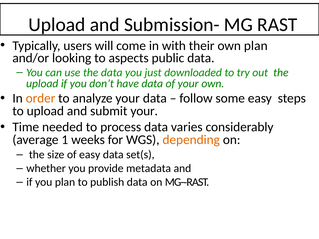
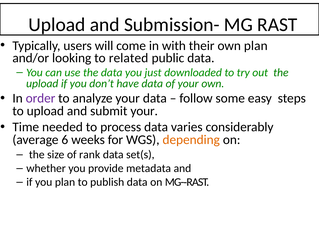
aspects: aspects -> related (129, 58)
order colour: orange -> purple (41, 98)
1: 1 -> 6 (65, 140)
of easy: easy -> rank (90, 155)
